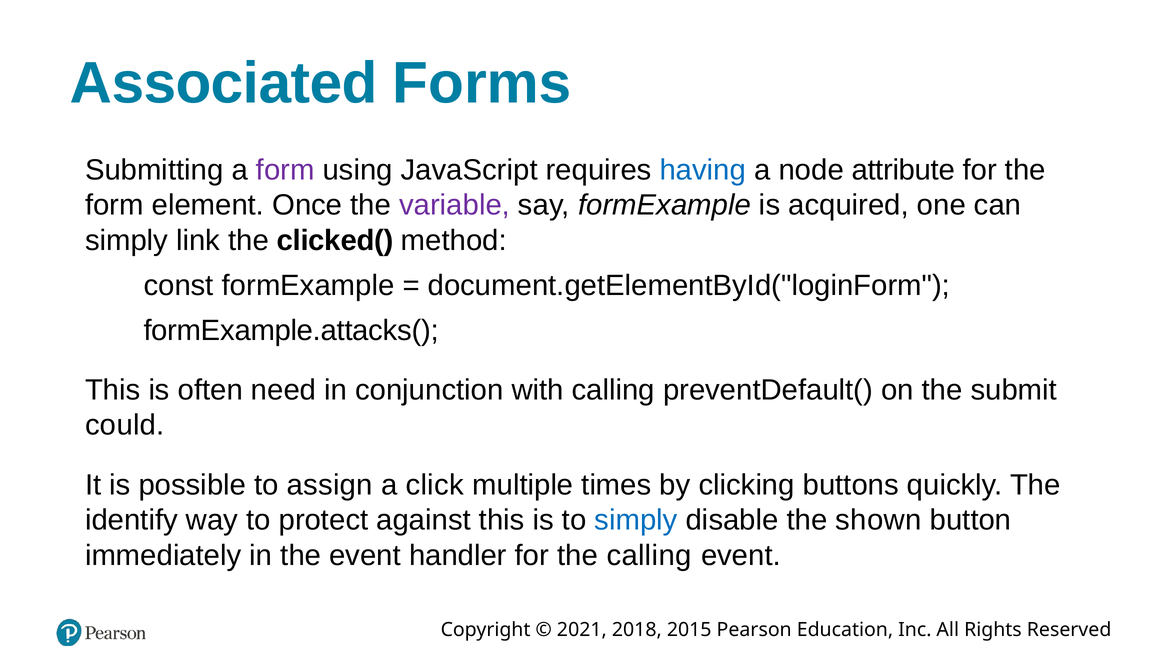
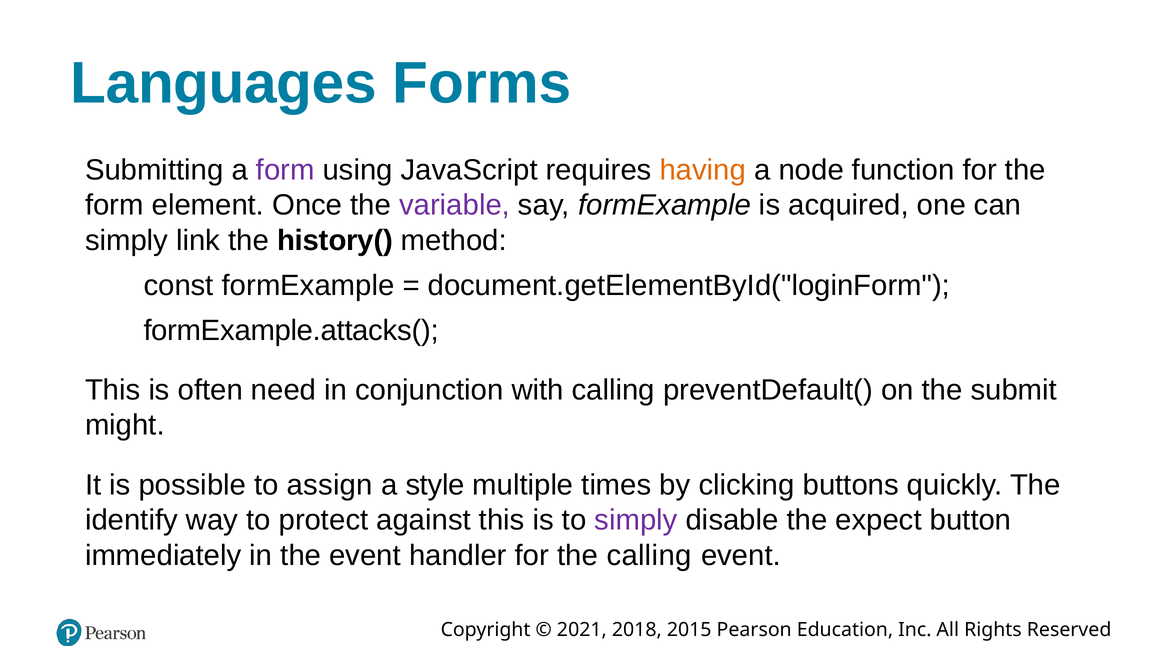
Associated: Associated -> Languages (224, 83)
having colour: blue -> orange (703, 170)
attribute: attribute -> function (903, 170)
clicked(: clicked( -> history( (335, 240)
could: could -> might (125, 425)
click: click -> style (435, 485)
simply colour: blue -> purple (636, 520)
shown: shown -> expect (879, 520)
